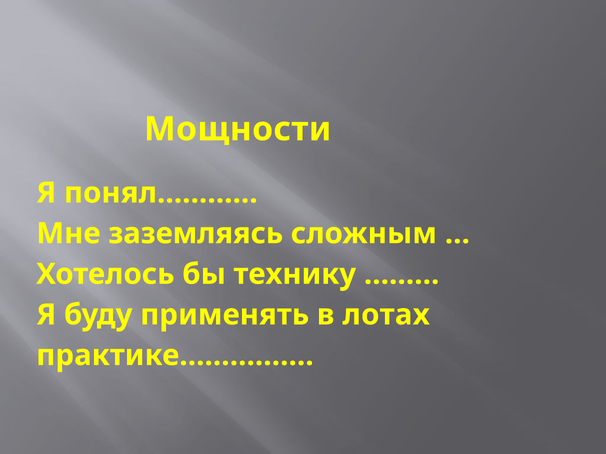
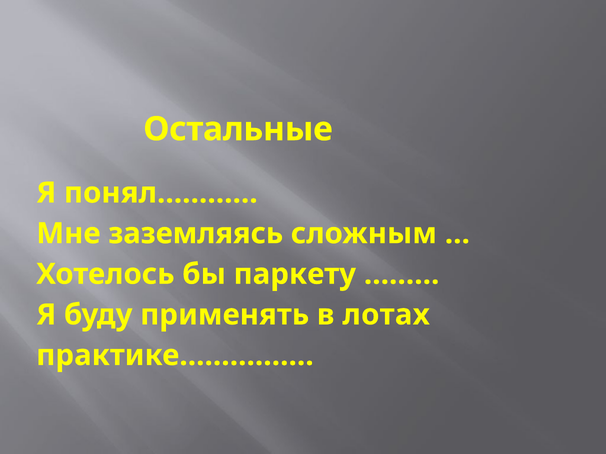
Мощности: Мощности -> Остальные (238, 129)
технику: технику -> паркету (295, 274)
